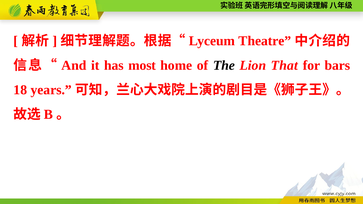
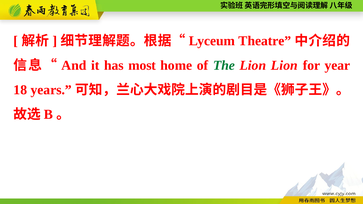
The colour: black -> green (224, 65)
Lion That: That -> Lion (284, 65)
bars: bars -> year (337, 65)
